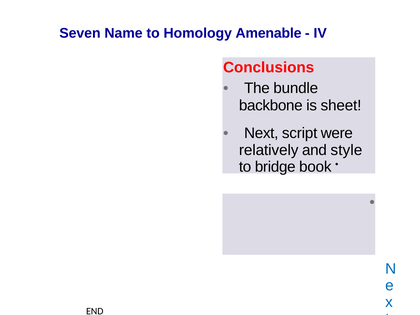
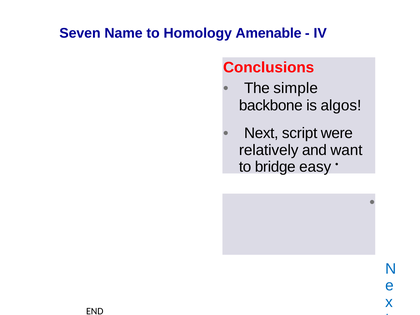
bundle: bundle -> simple (296, 88)
sheet: sheet -> algos (341, 105)
style: style -> want (346, 150)
book: book -> easy (315, 167)
